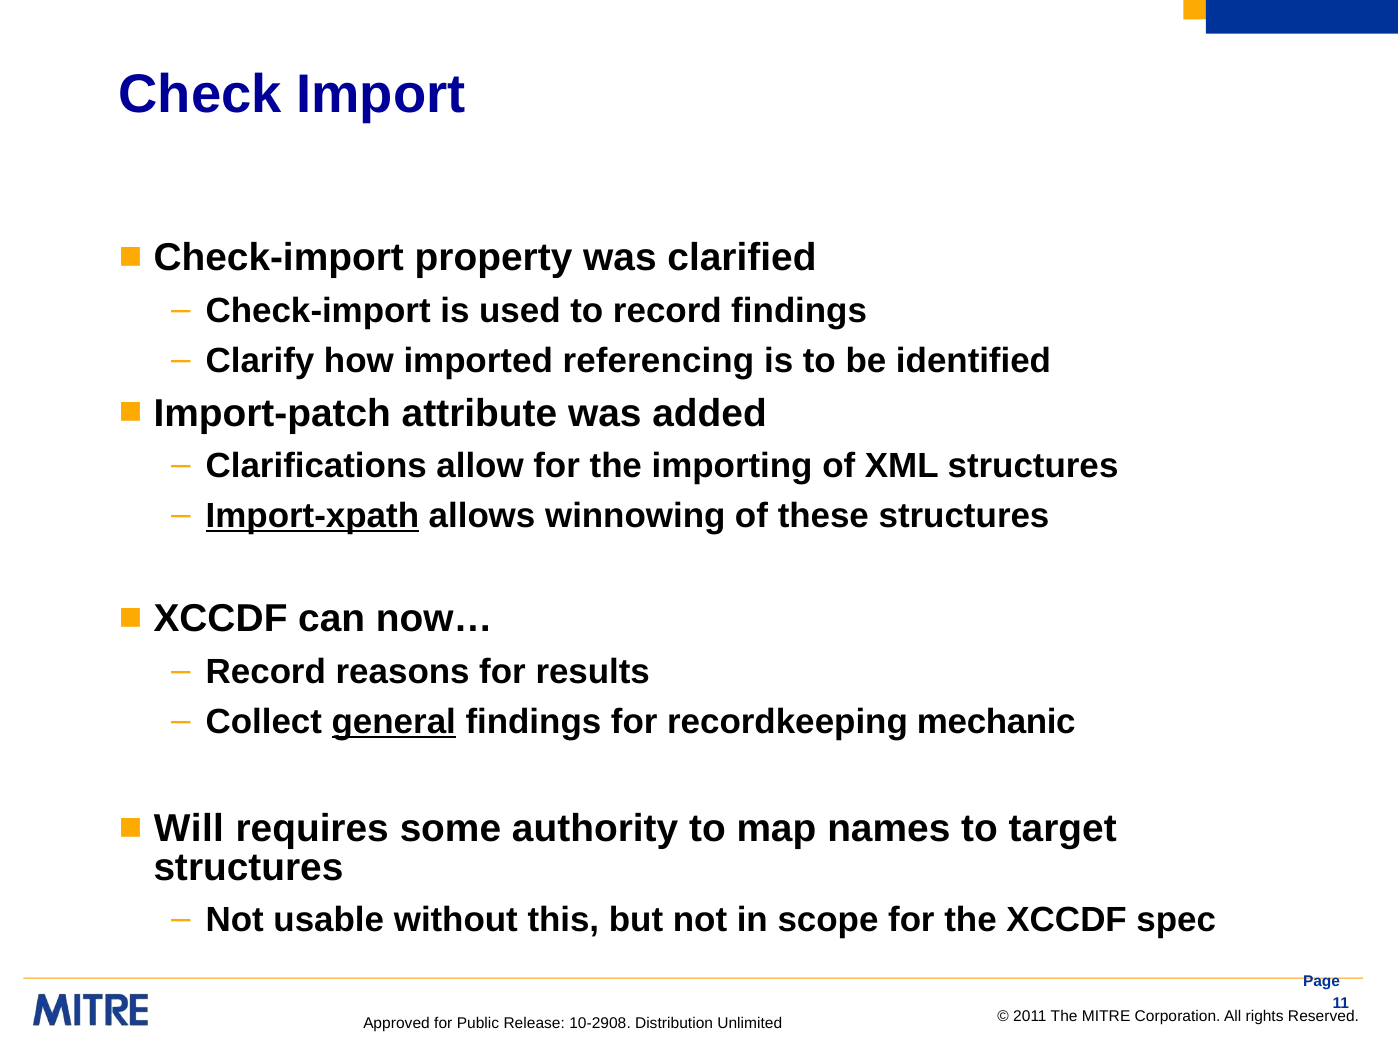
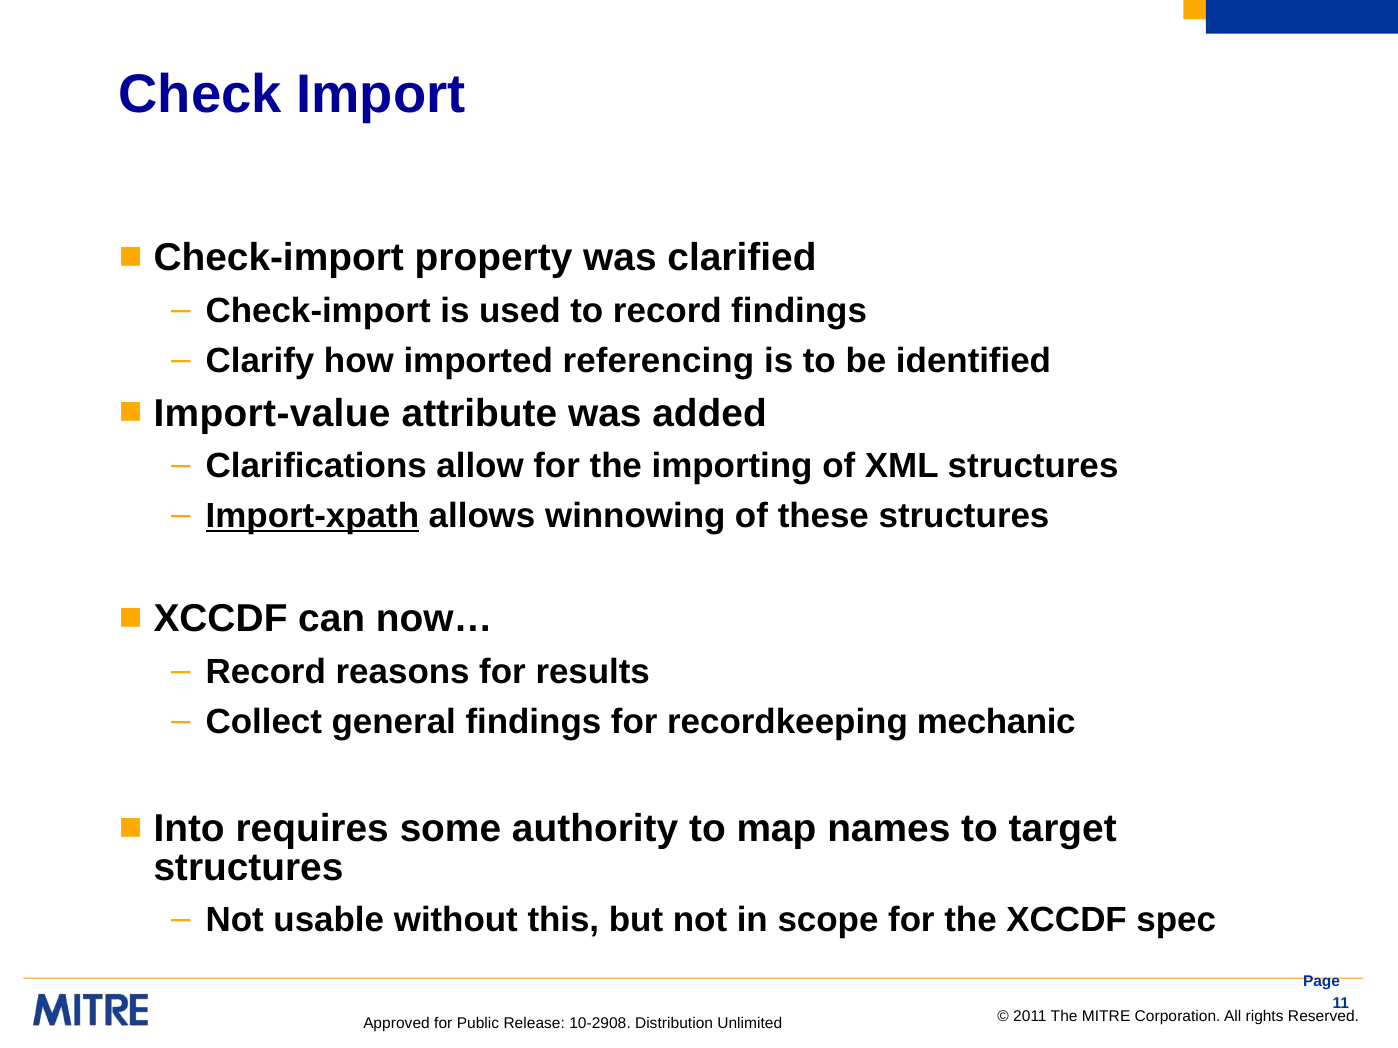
Import-patch: Import-patch -> Import-value (272, 414)
general underline: present -> none (394, 722)
Will: Will -> Into (189, 829)
